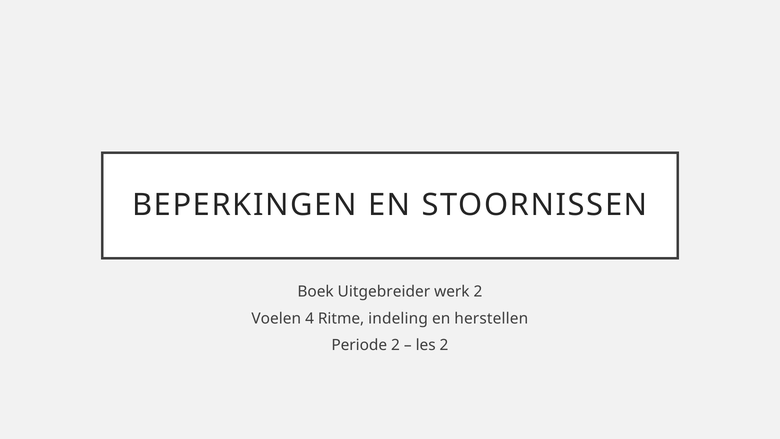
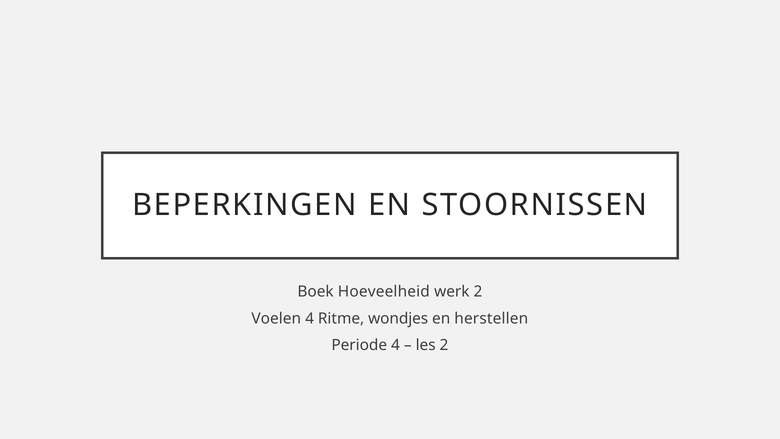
Uitgebreider: Uitgebreider -> Hoeveelheid (384, 292)
indeling: indeling -> wondjes (398, 318)
Periode 2: 2 -> 4 (396, 345)
